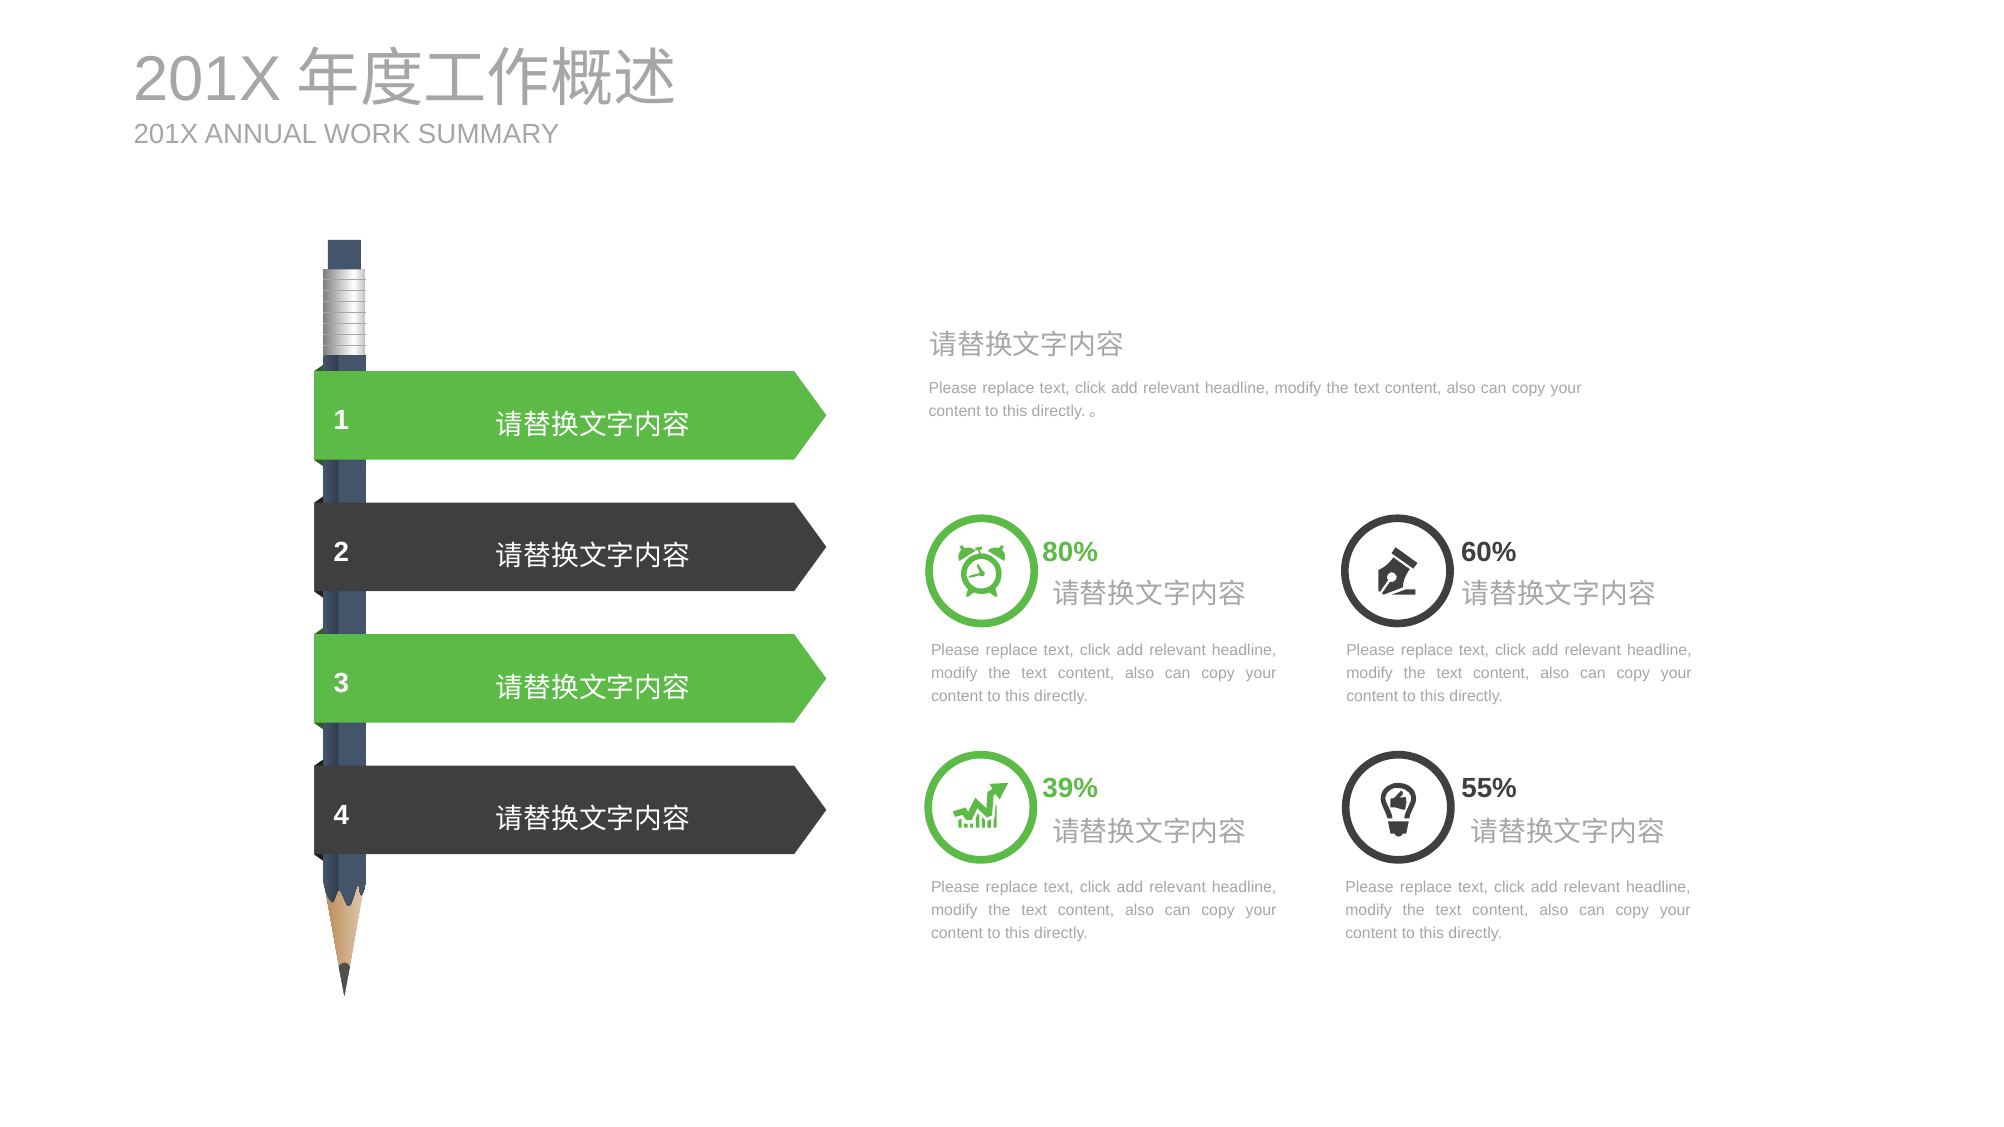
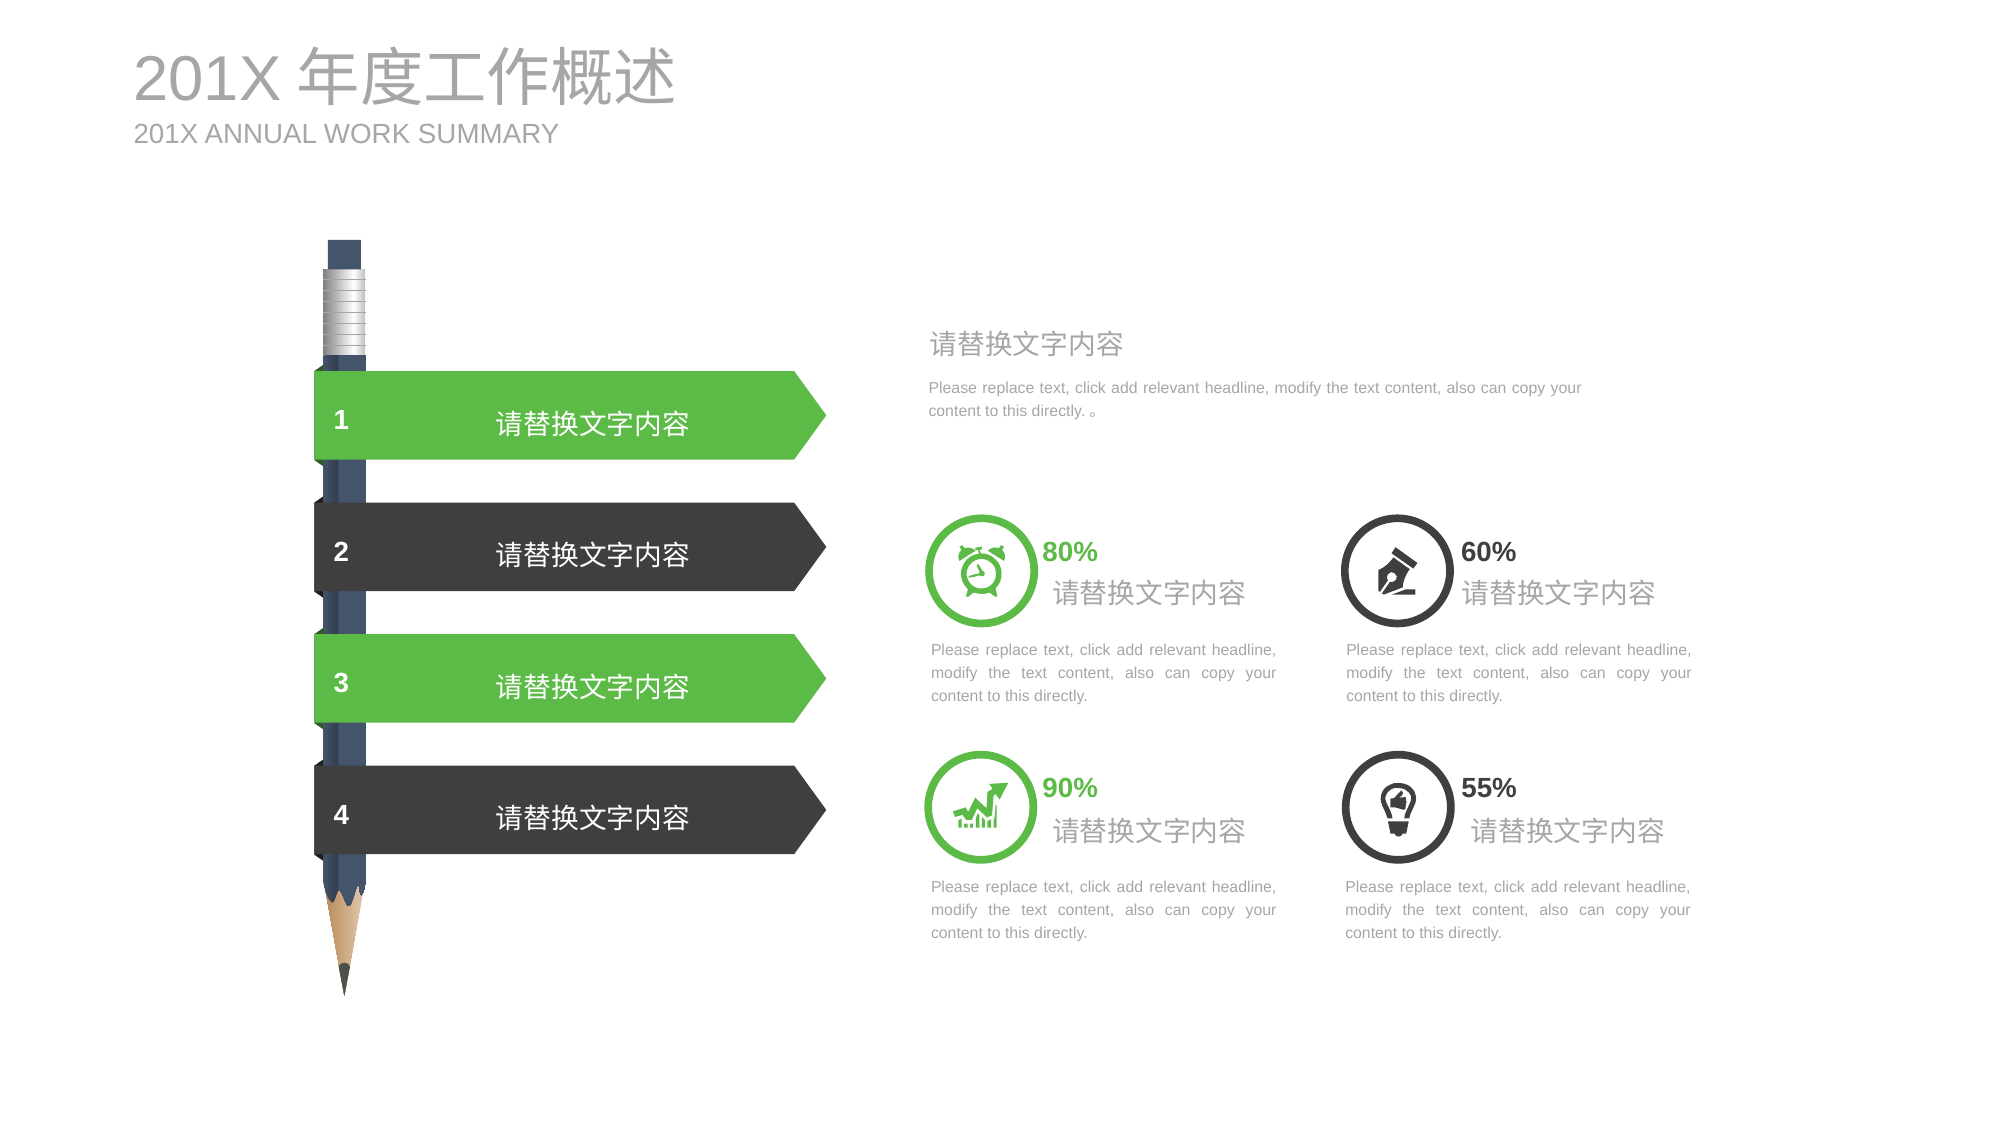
39%: 39% -> 90% (1070, 788)
